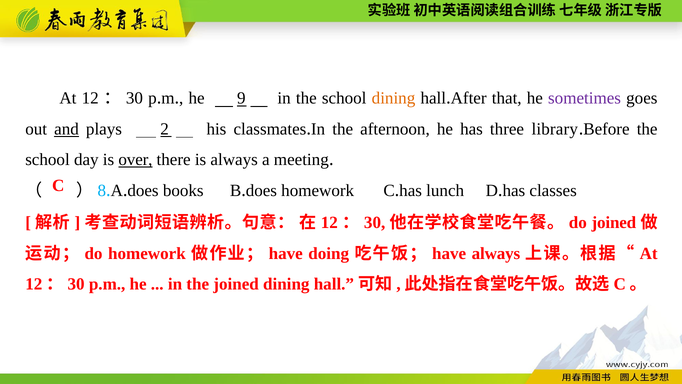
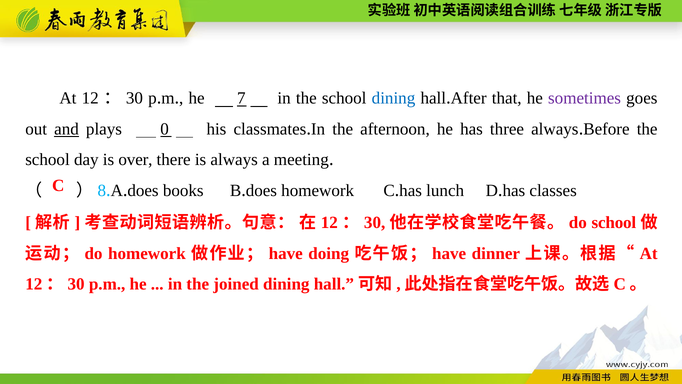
9: 9 -> 7 (241, 98)
dining colour: orange -> blue (394, 98)
2: 2 -> 0 (165, 129)
three library: library -> always (555, 129)
over underline: present -> none (135, 160)
joined: joined -> school (614, 223)
always: always -> dinner (496, 253)
